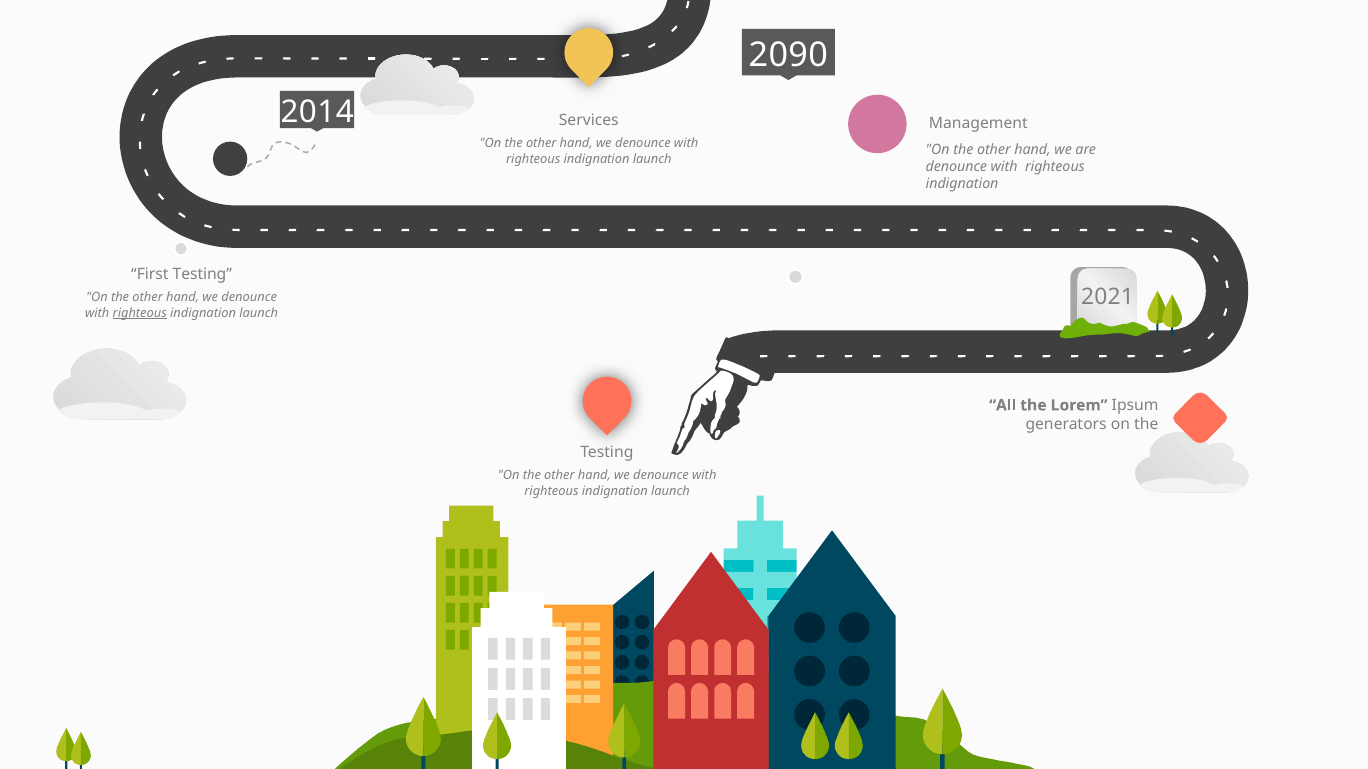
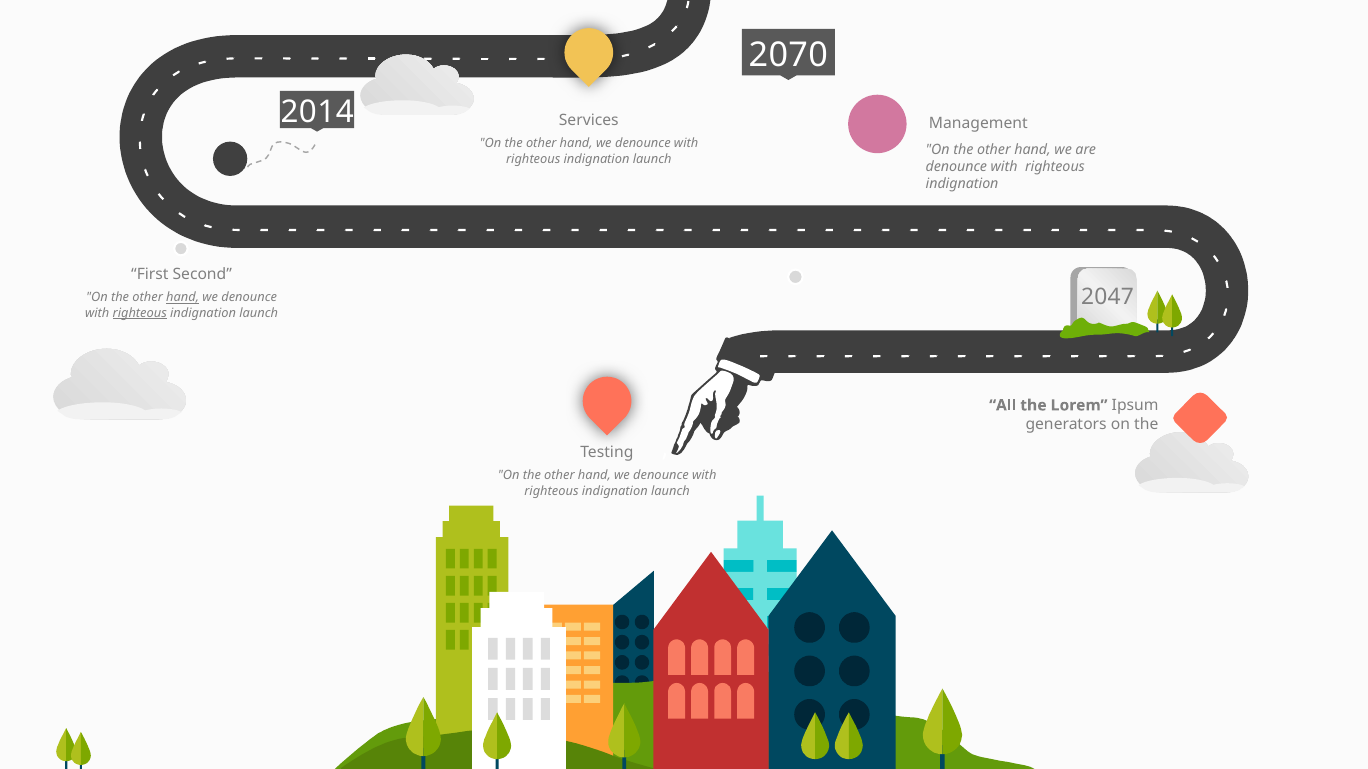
2090: 2090 -> 2070 (788, 55)
First Testing: Testing -> Second (202, 274)
2021: 2021 -> 2047 (1108, 297)
hand underline: none -> present (183, 298)
